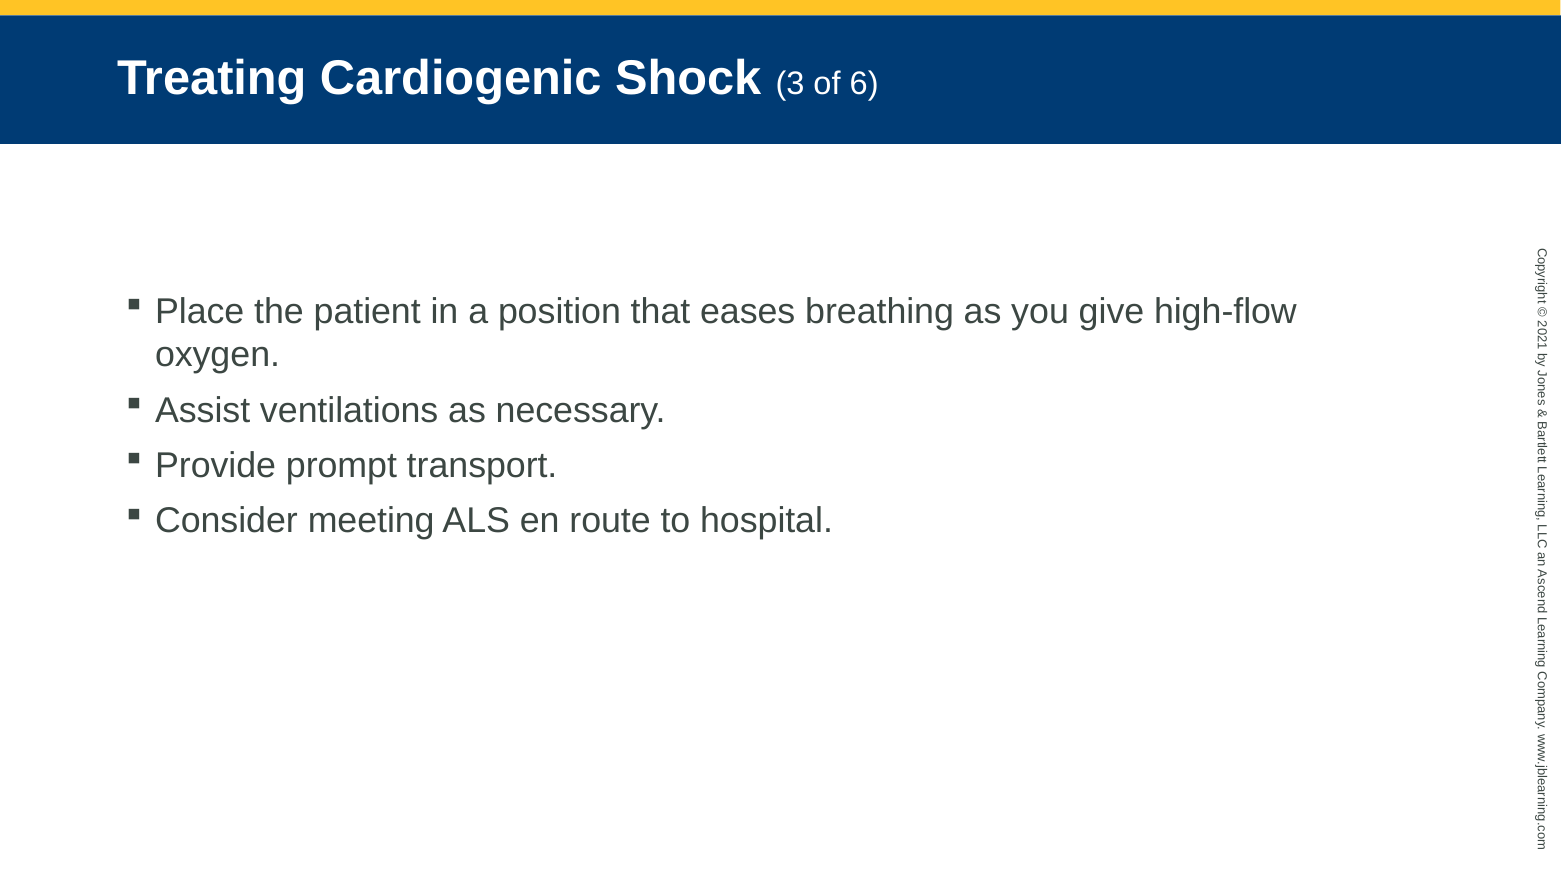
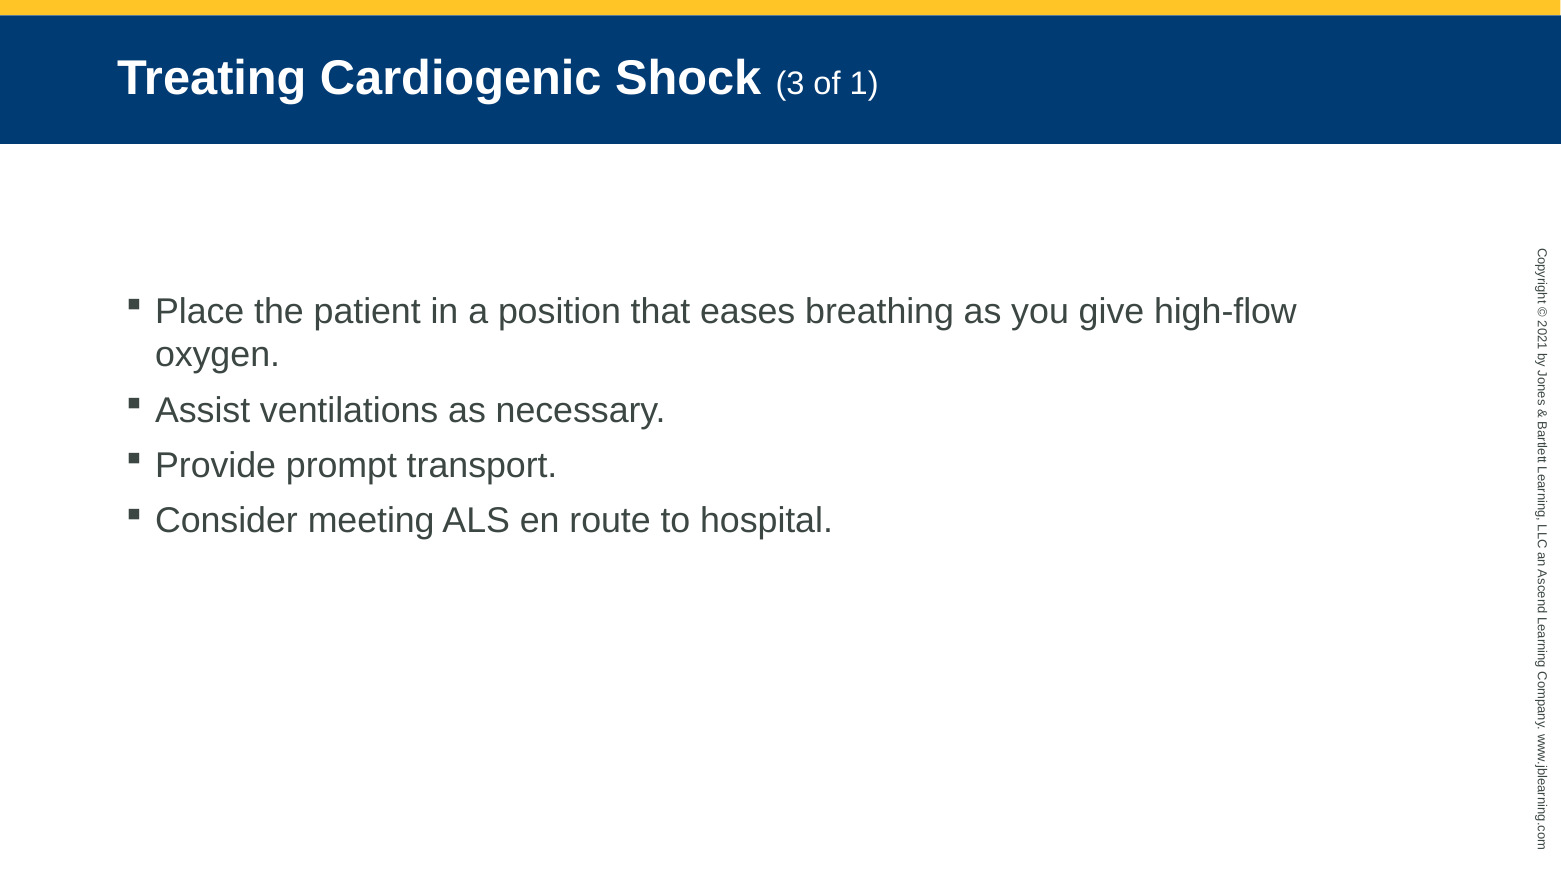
of 6: 6 -> 1 (864, 84)
